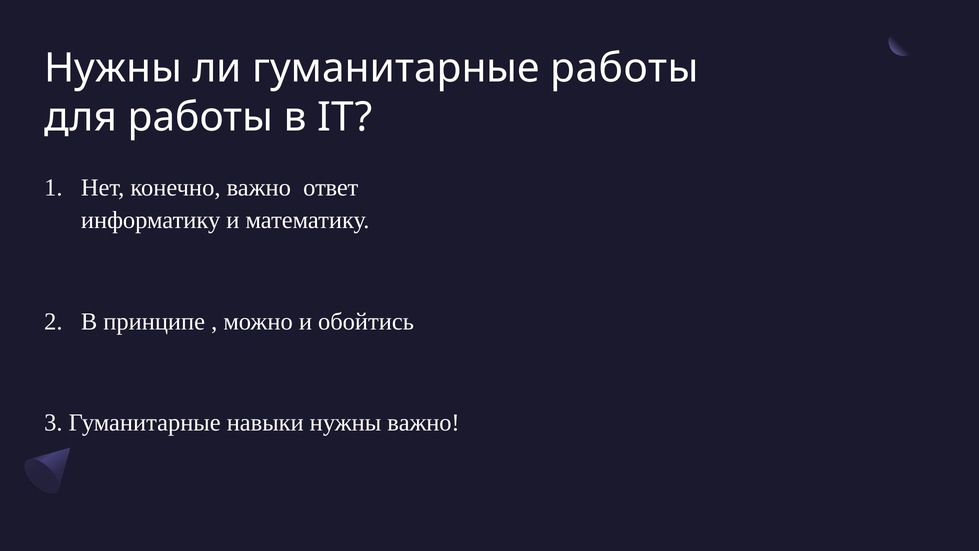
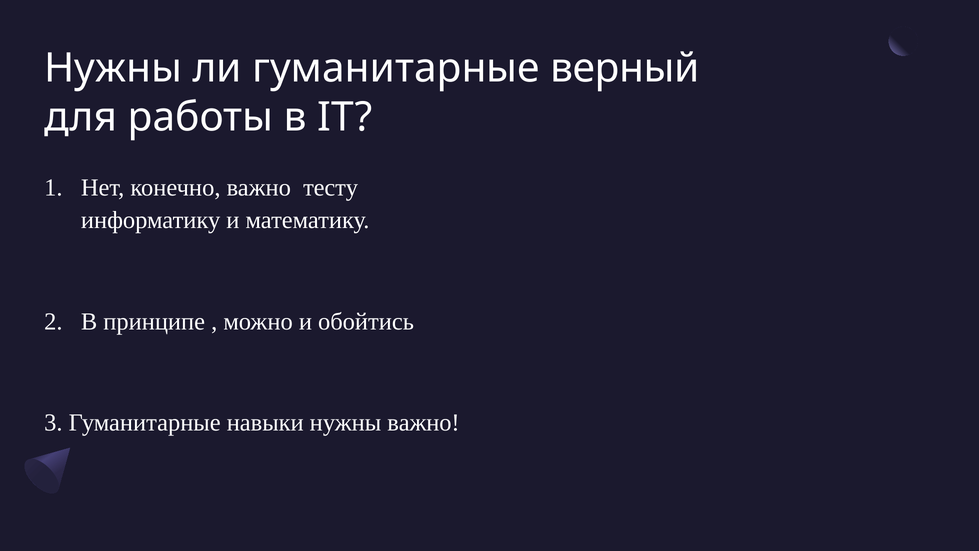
гуманитарные работы: работы -> верный (625, 68)
ответ: ответ -> тесту (331, 188)
